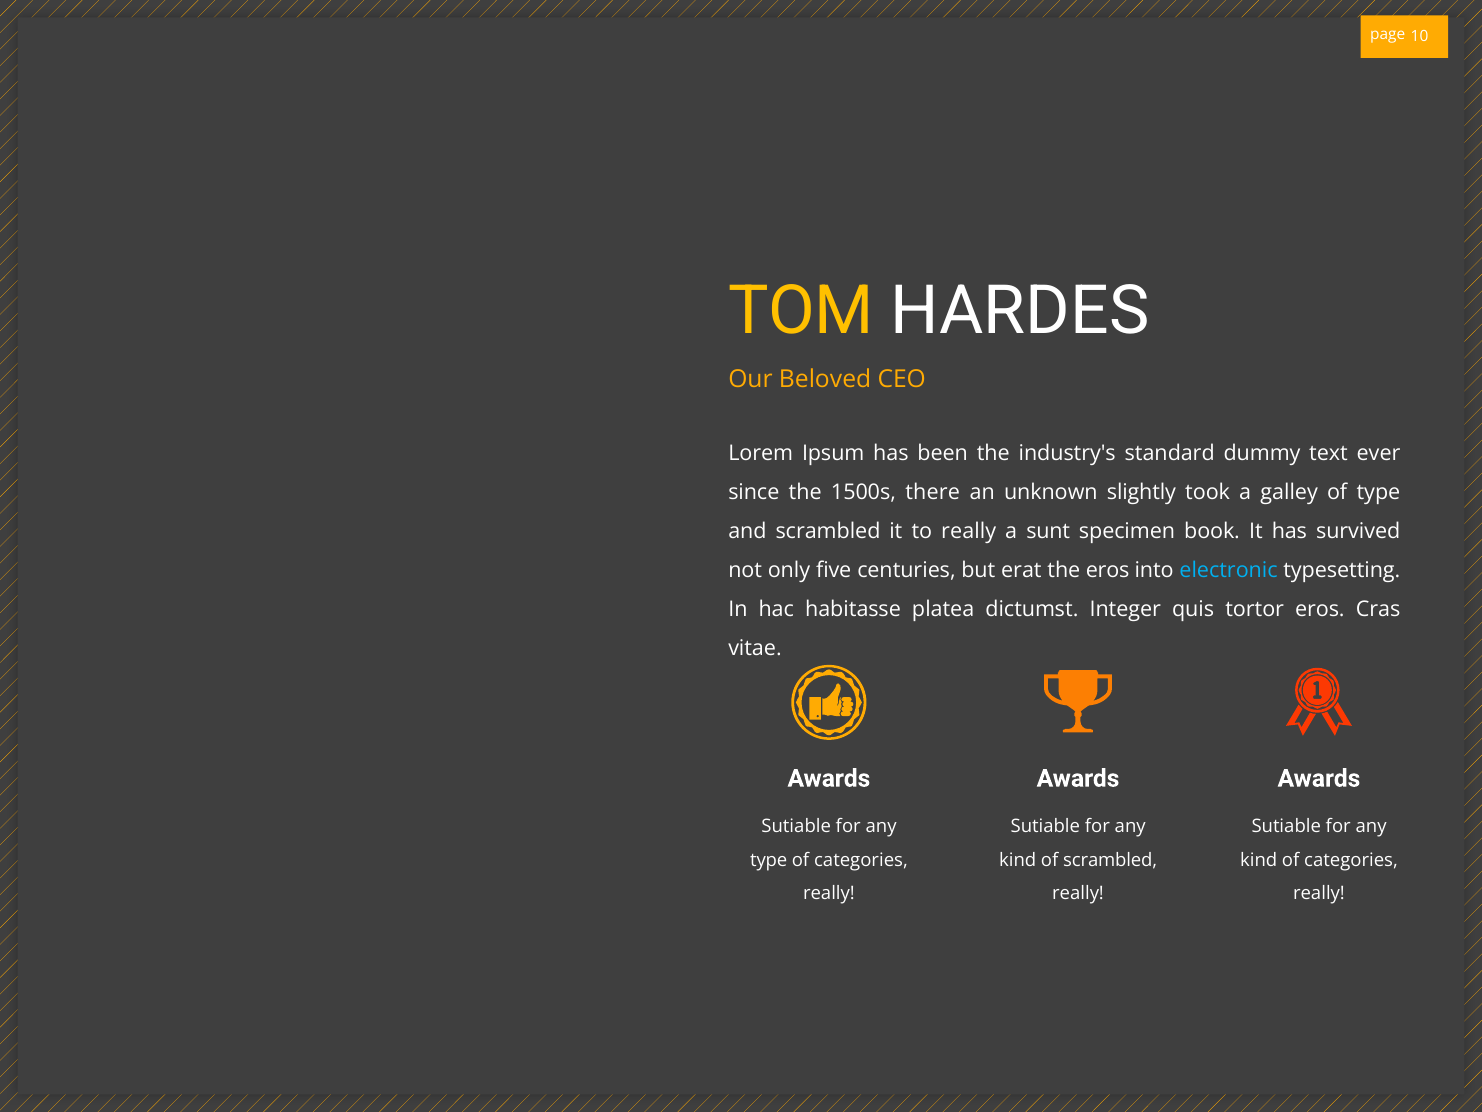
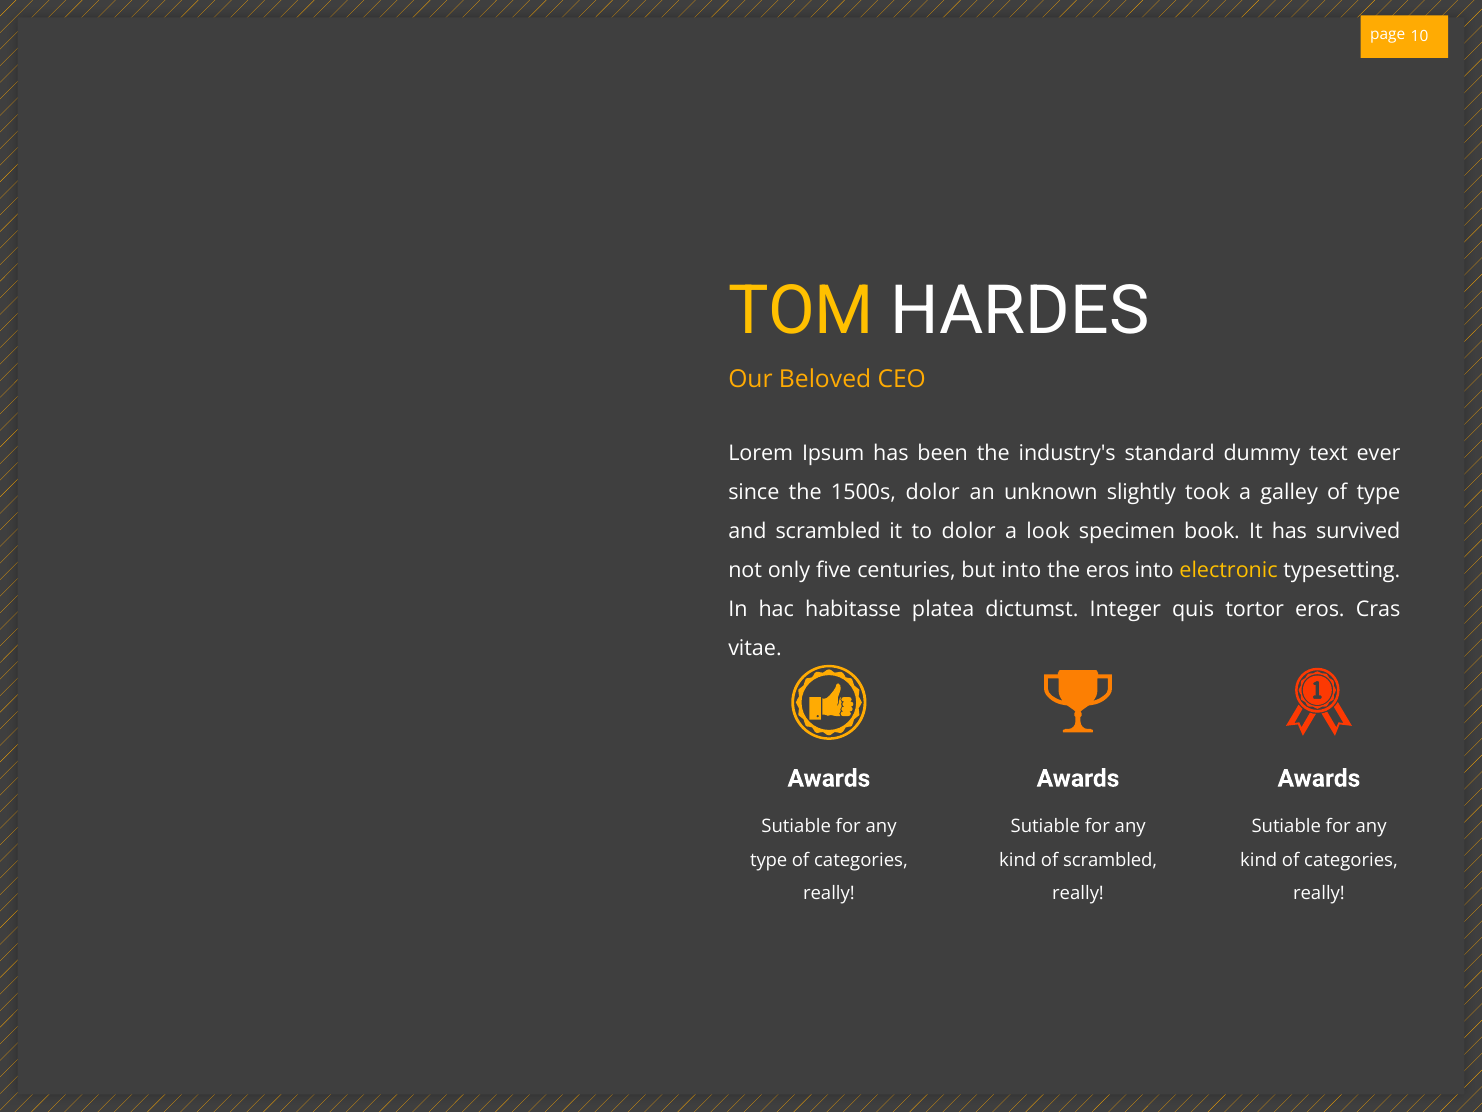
1500s there: there -> dolor (933, 492)
to really: really -> dolor (969, 531)
sunt: sunt -> look (1048, 531)
but erat: erat -> into (1021, 570)
electronic colour: light blue -> yellow (1229, 570)
